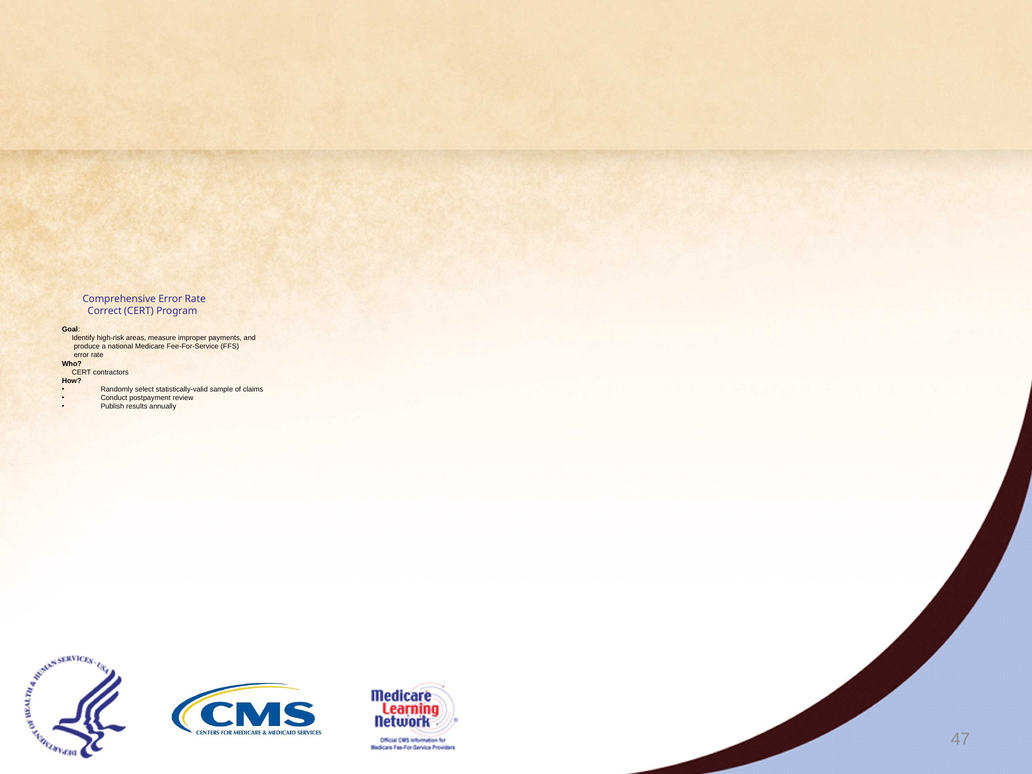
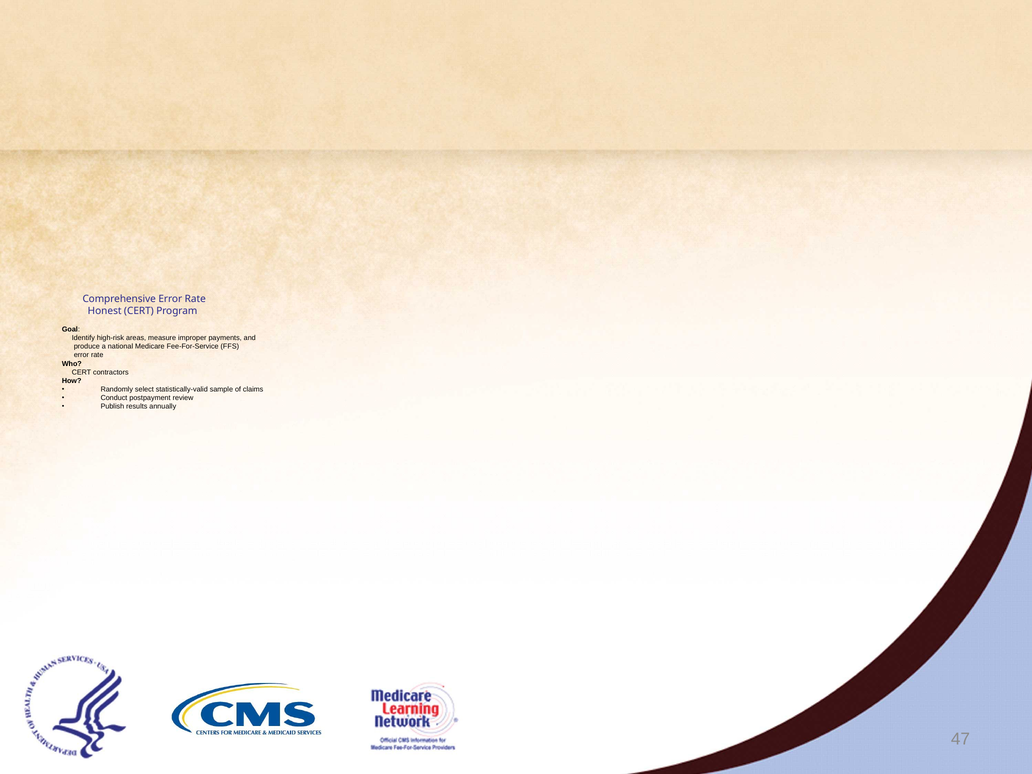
Correct: Correct -> Honest (105, 311)
